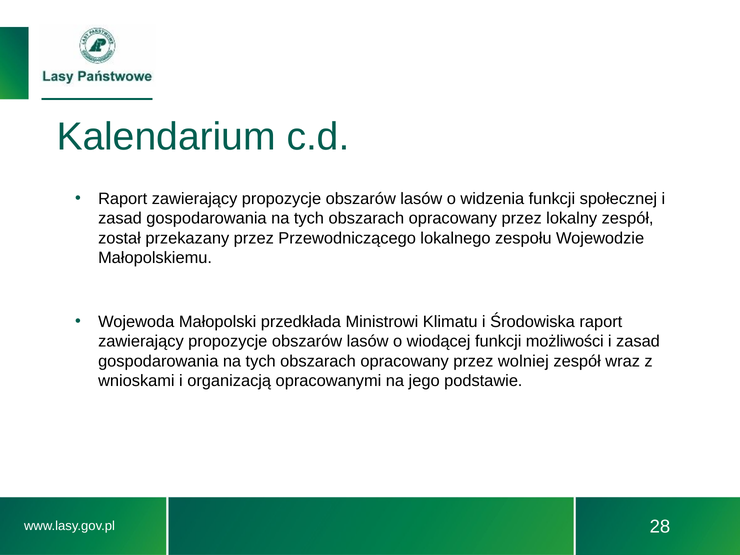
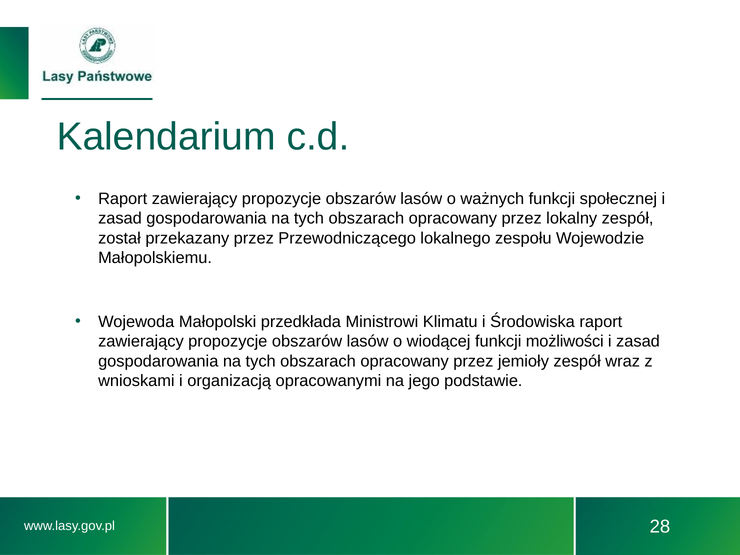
widzenia: widzenia -> ważnych (492, 199)
wolniej: wolniej -> jemioły (523, 361)
